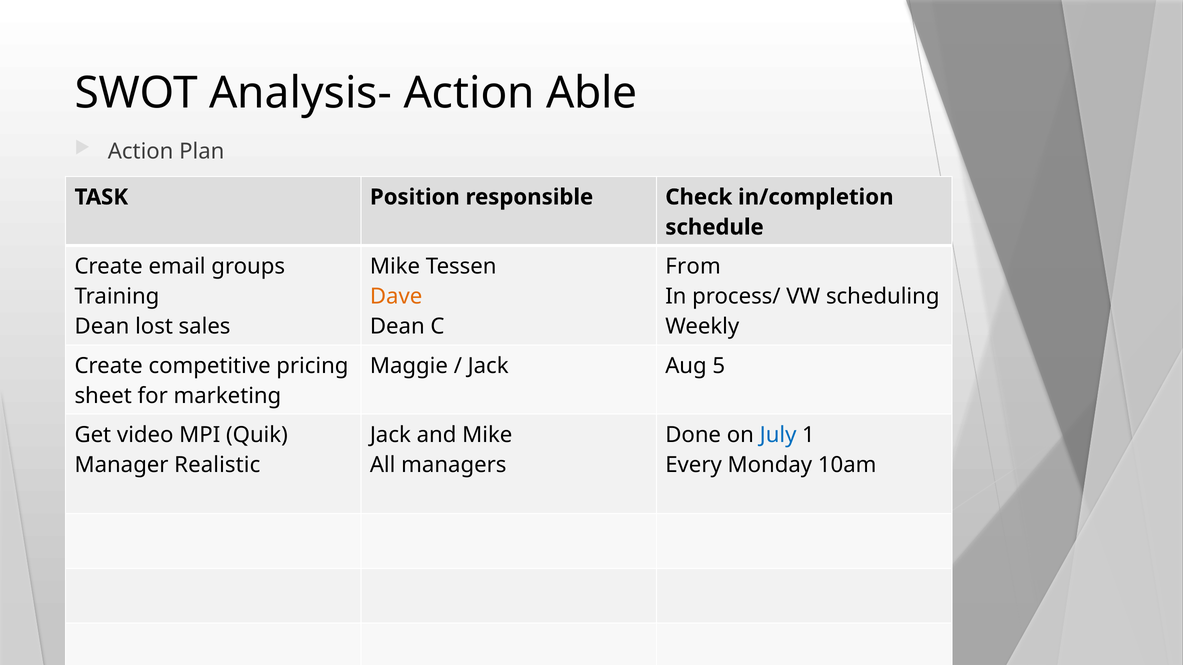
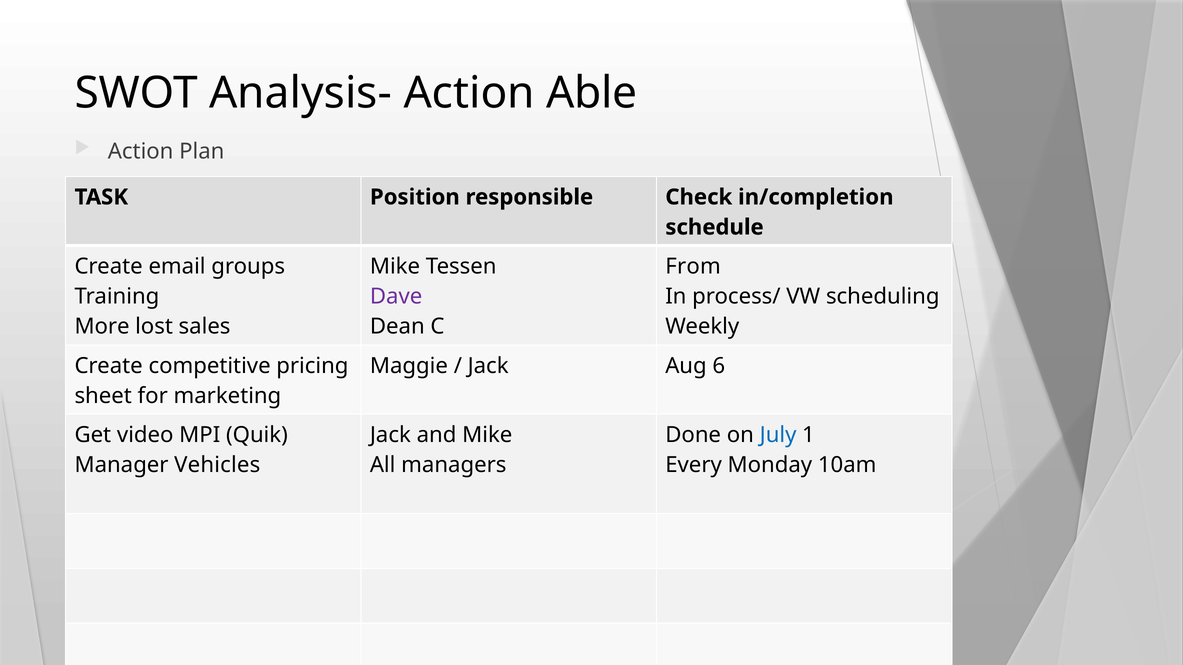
Dave colour: orange -> purple (396, 297)
Dean: Dean -> More (102, 327)
5: 5 -> 6 (719, 366)
Realistic: Realistic -> Vehicles (217, 465)
